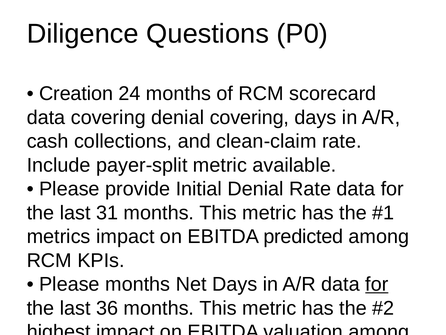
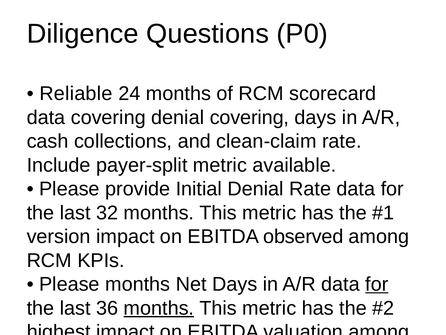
Creation: Creation -> Reliable (76, 94)
31: 31 -> 32 (107, 212)
metrics: metrics -> version (59, 236)
predicted: predicted -> observed (303, 236)
months underline: none -> present (159, 308)
